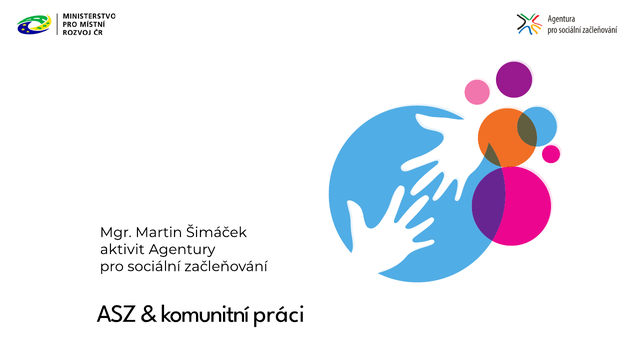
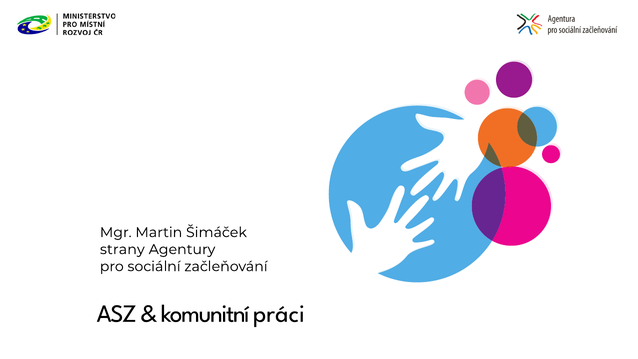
aktivit: aktivit -> strany (122, 249)
